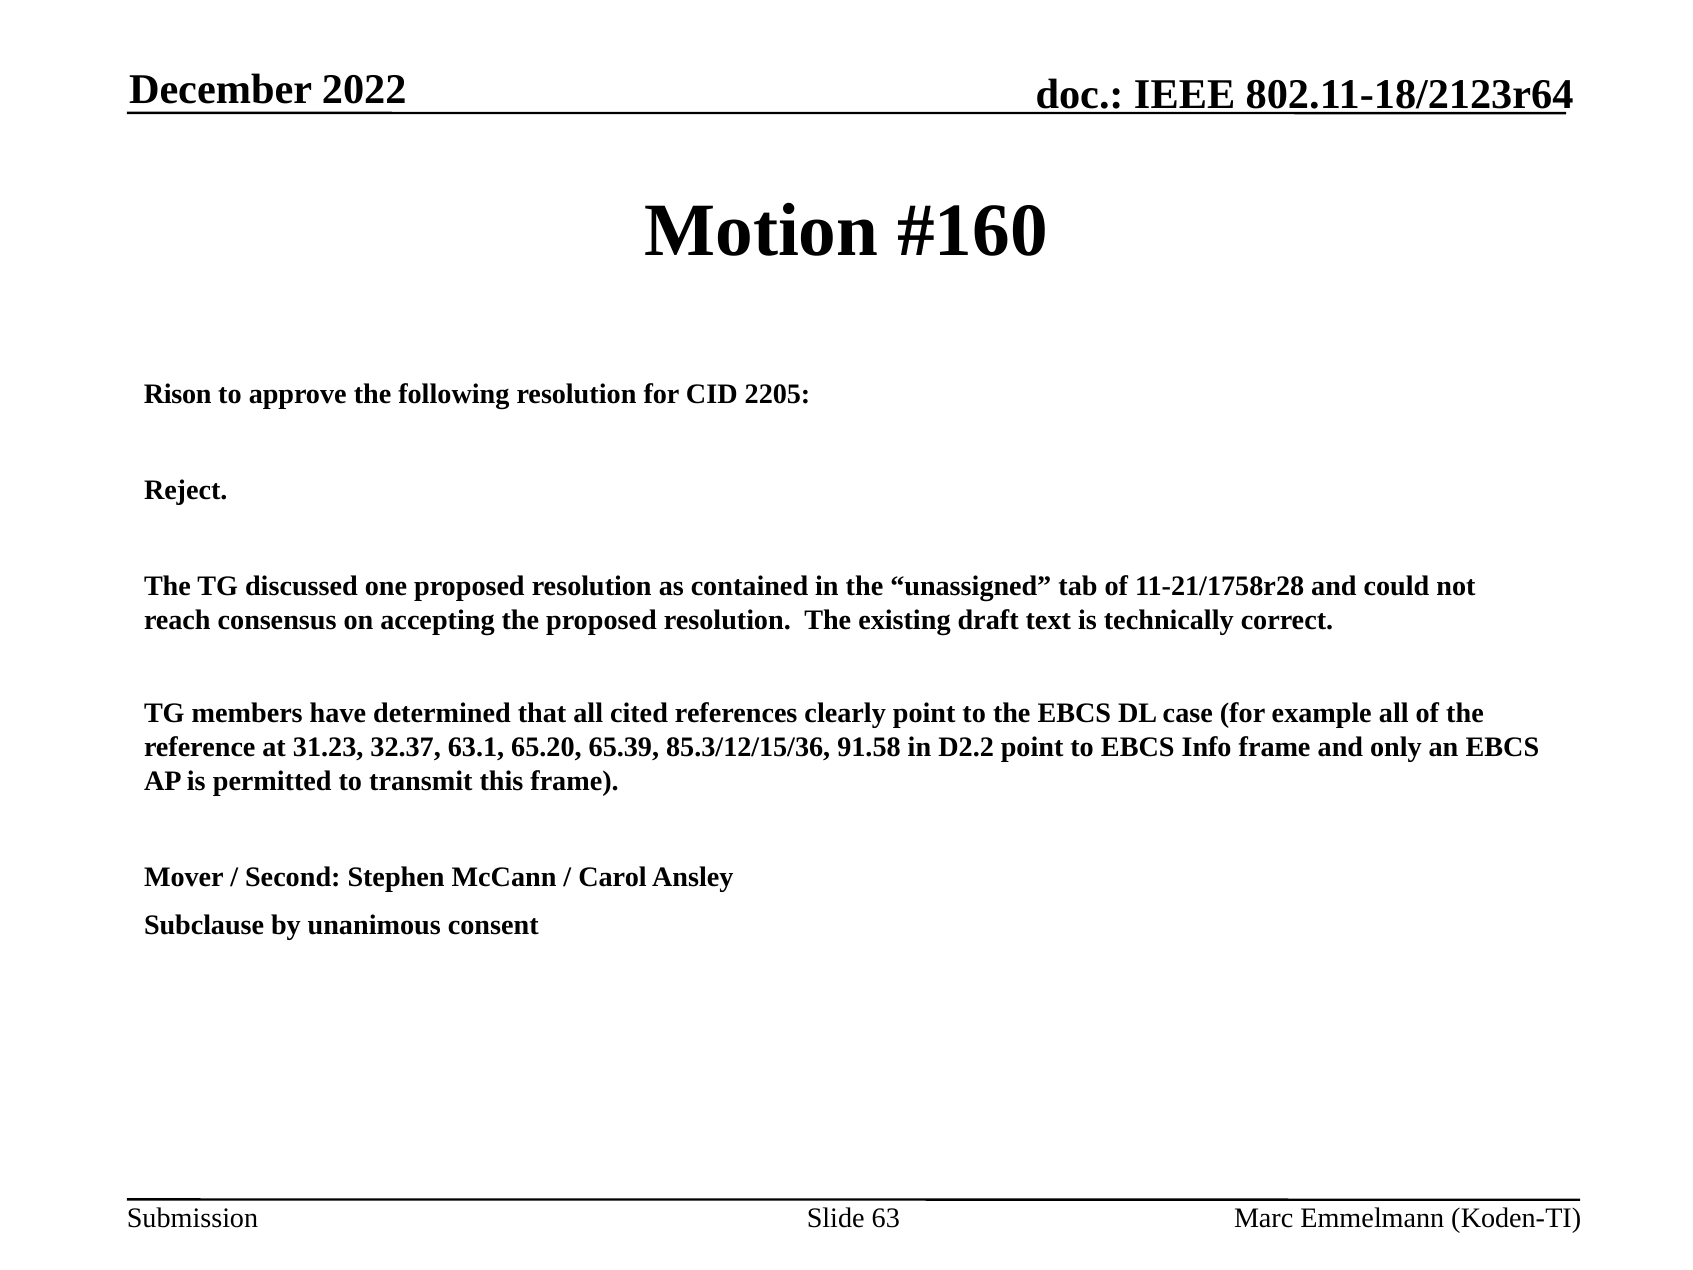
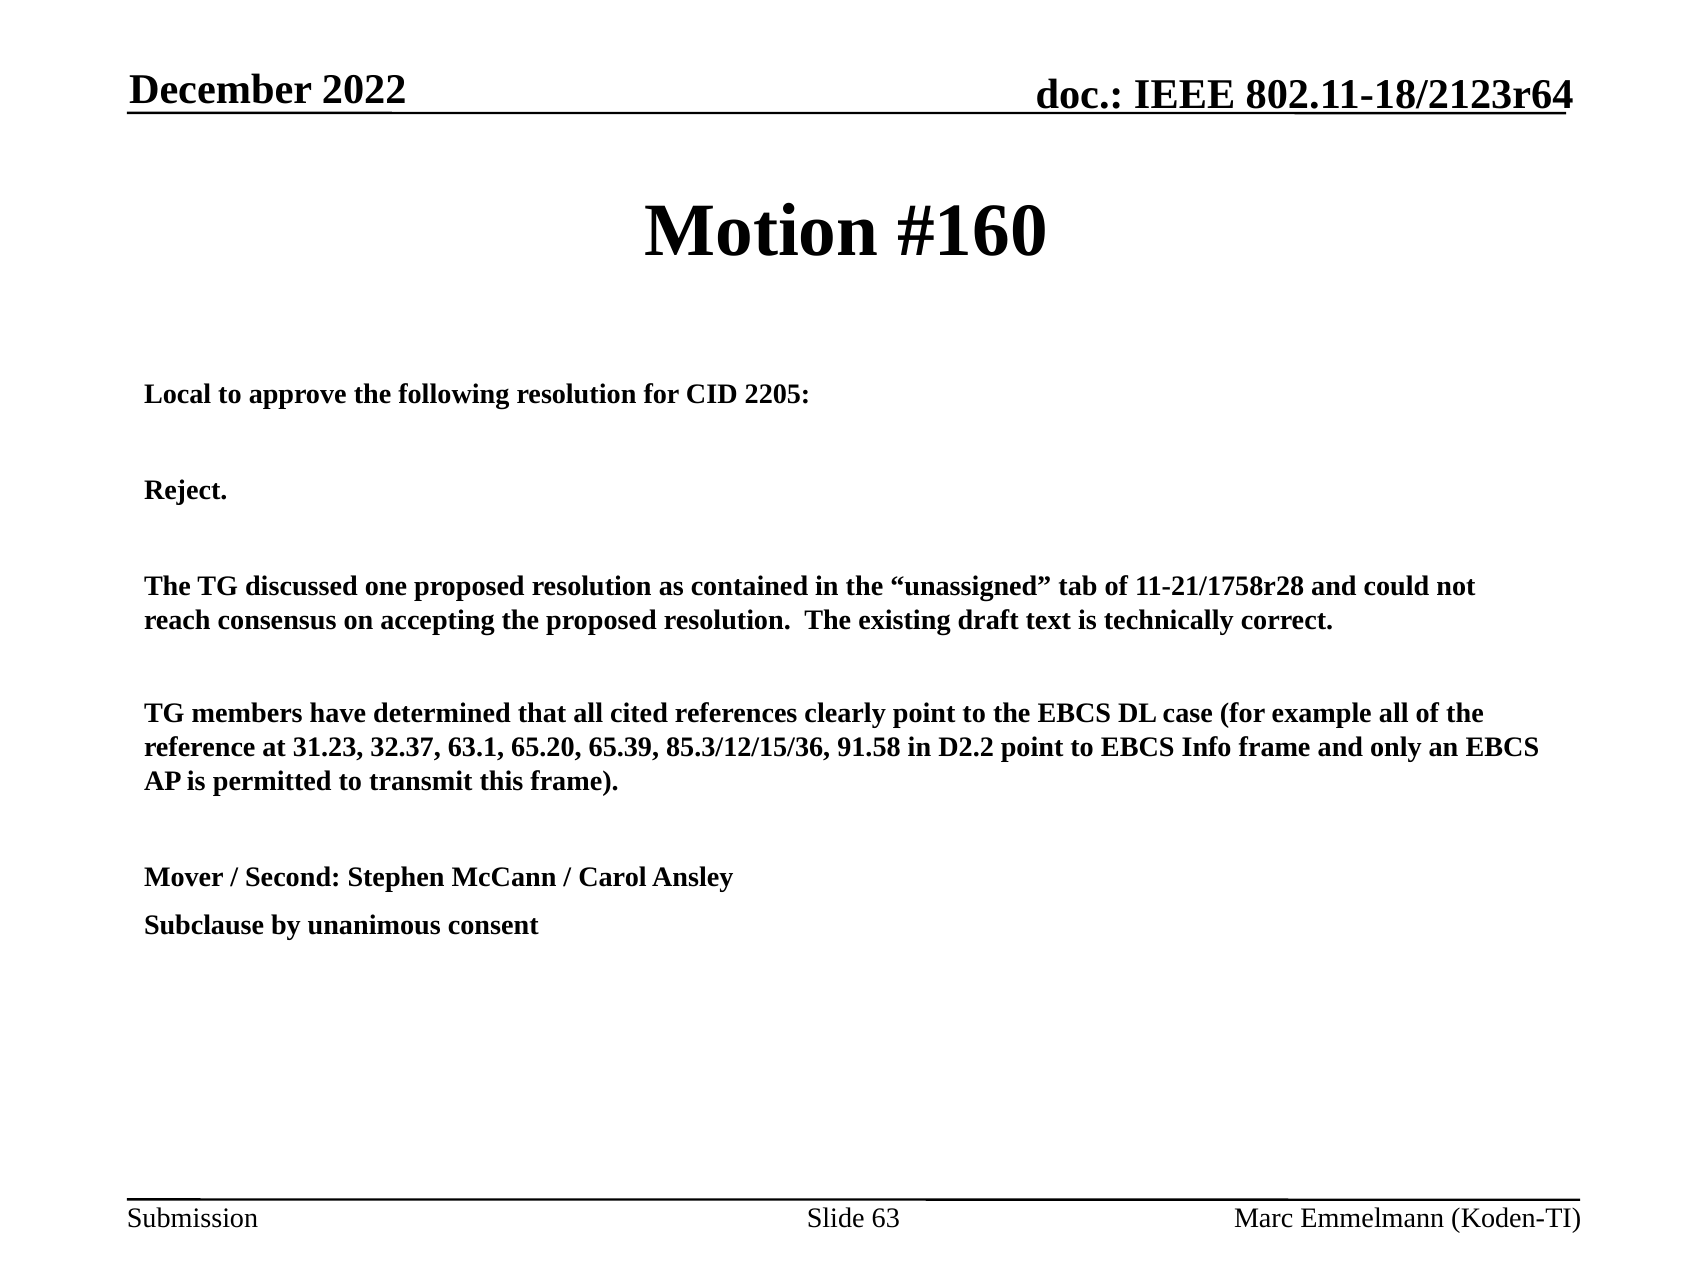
Rison: Rison -> Local (178, 394)
